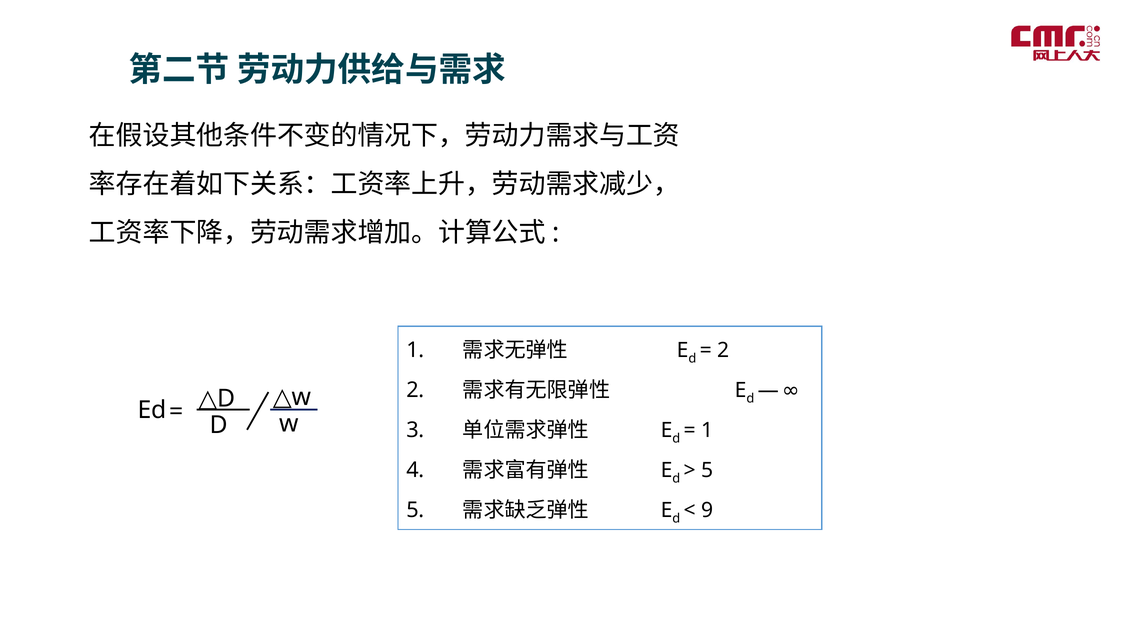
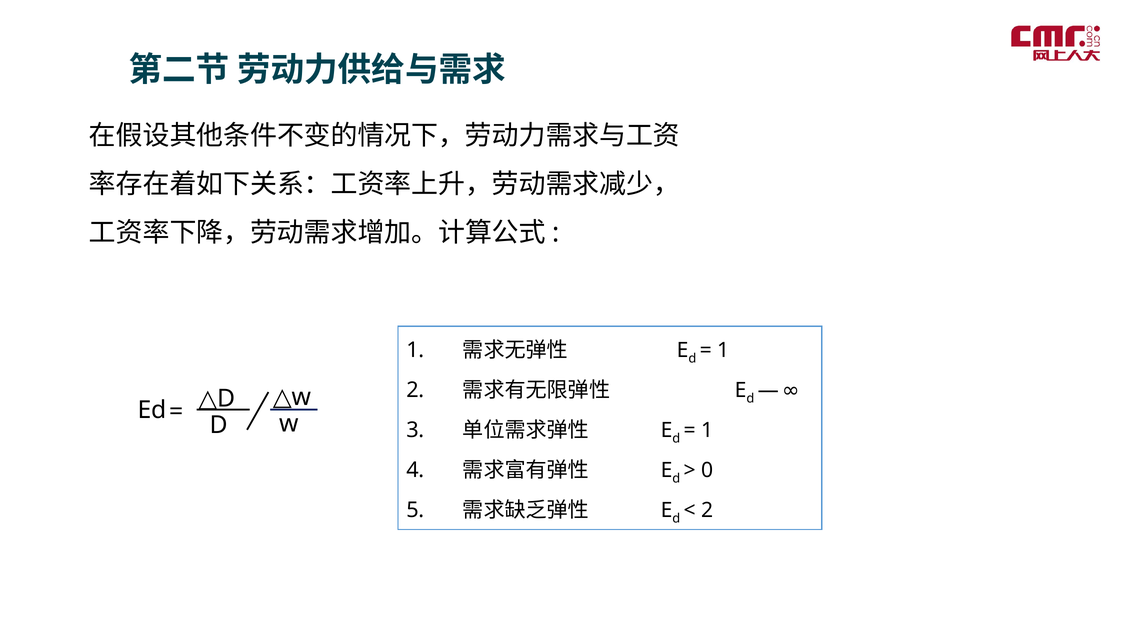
2: 2 -> 1 (723, 350)
5: 5 -> 0 (707, 470)
9: 9 -> 2 (707, 510)
